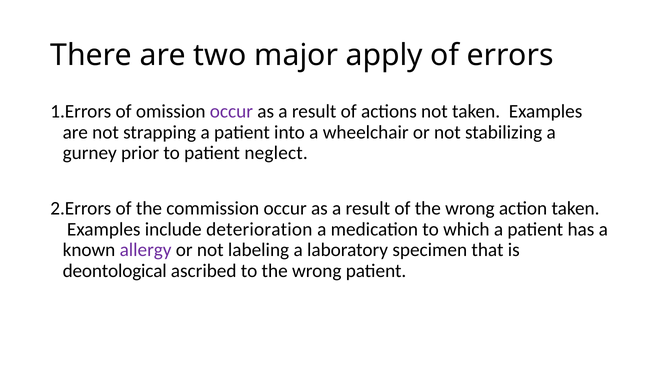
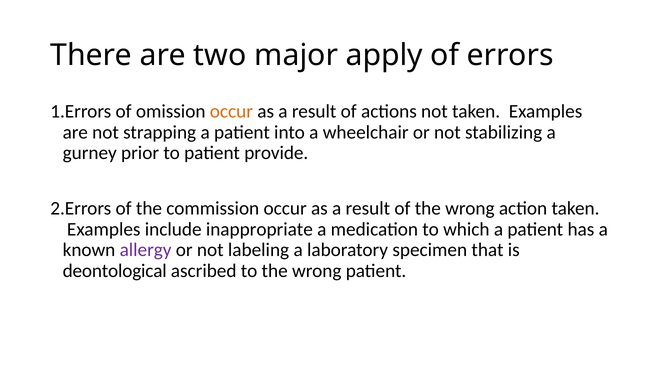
occur colour: purple -> orange (231, 112)
neglect: neglect -> provide (276, 153)
deterioration: deterioration -> inappropriate (259, 229)
